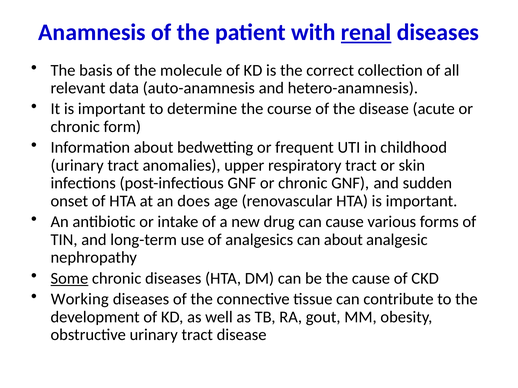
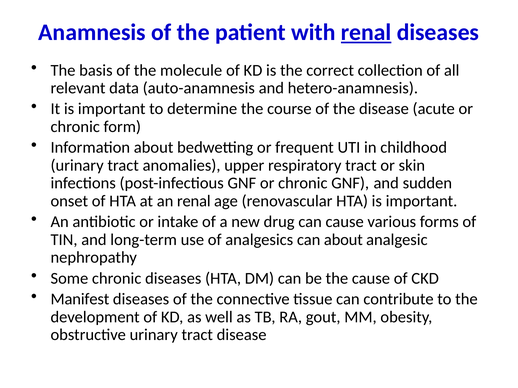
an does: does -> renal (194, 201)
Some underline: present -> none (69, 279)
Working: Working -> Manifest (80, 299)
